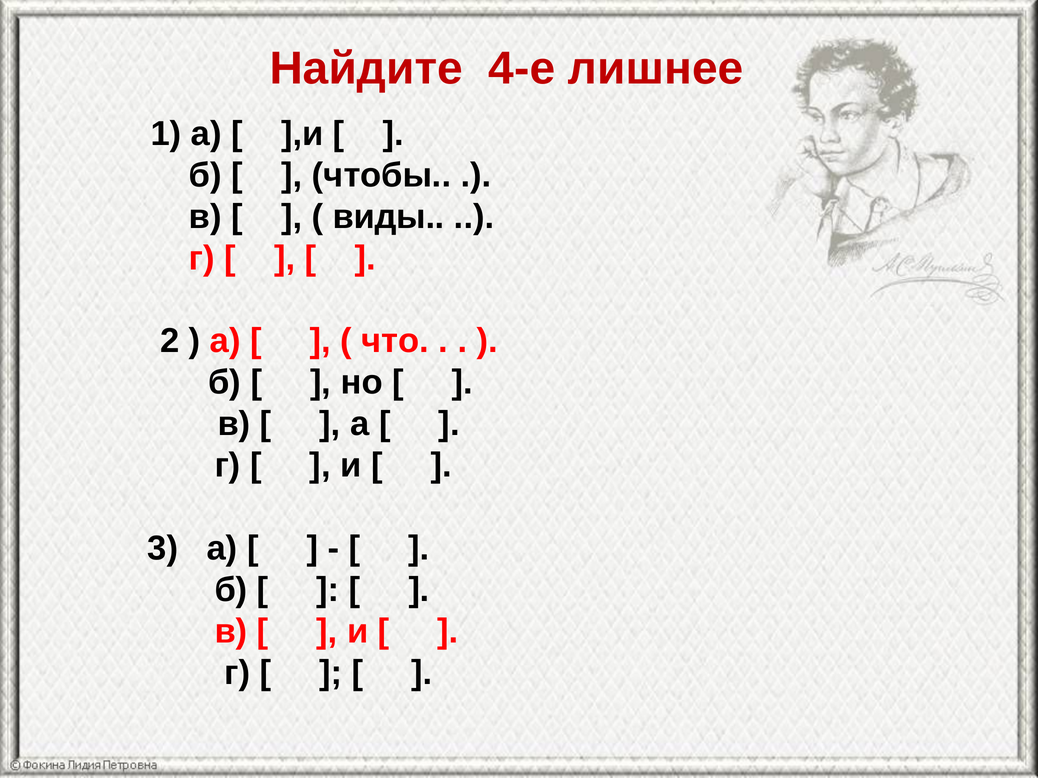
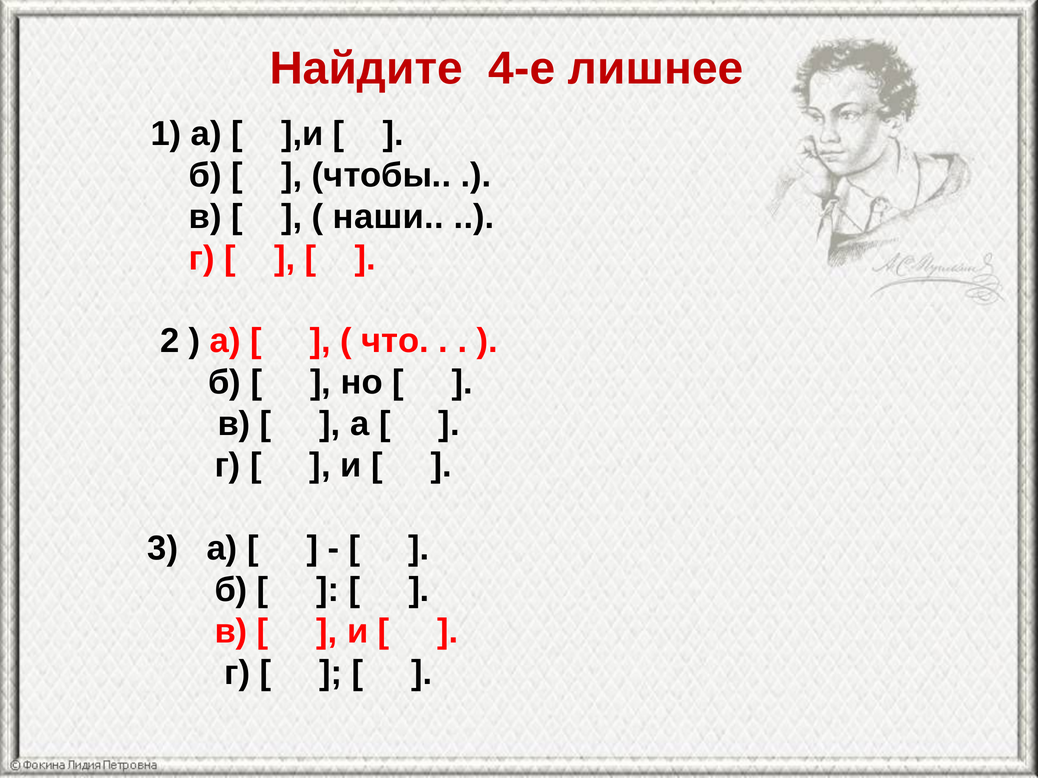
виды: виды -> наши (388, 217)
